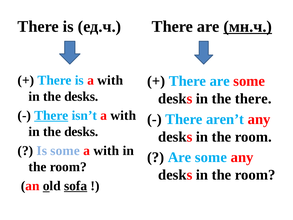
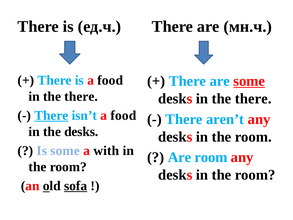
мн.ч underline: present -> none (248, 27)
is a with: with -> food (110, 80)
some underline: none -> present (249, 81)
desks: desks -> there (81, 96)
isn’t a with: with -> food (123, 115)
some: some -> room (211, 157)
